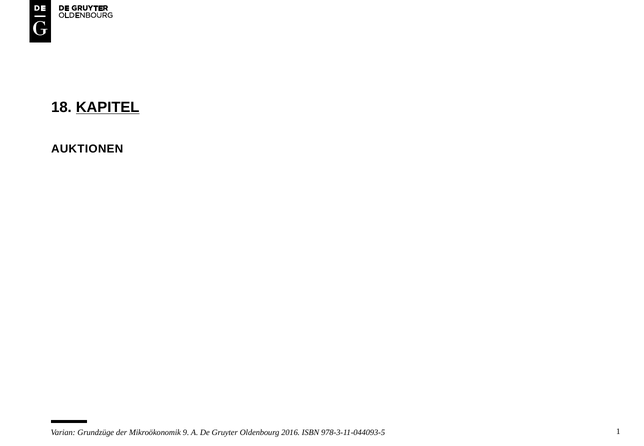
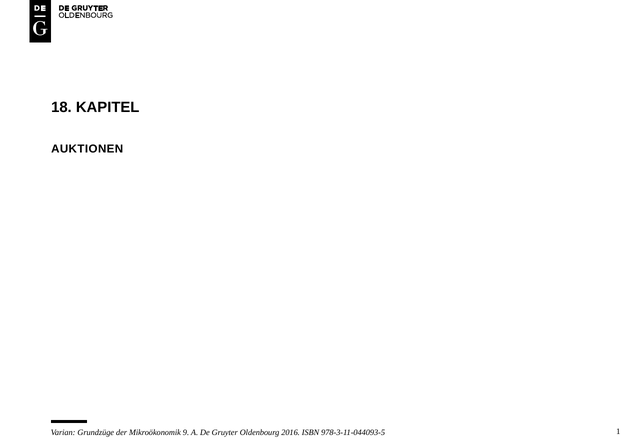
KAPITEL underline: present -> none (108, 107)
